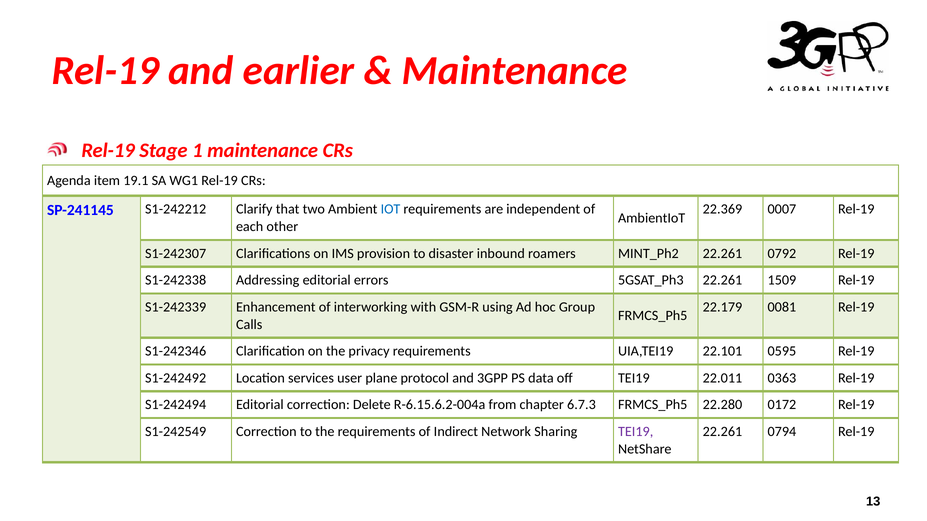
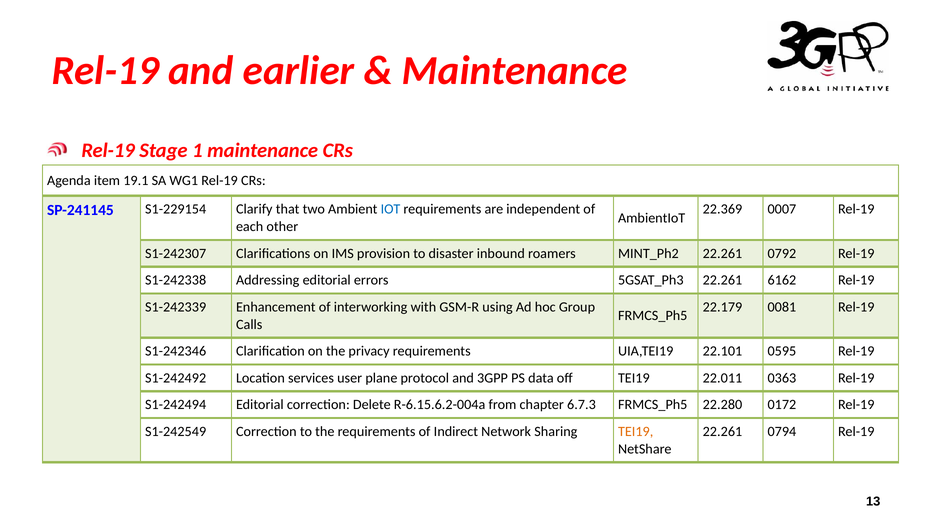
S1-242212: S1-242212 -> S1-229154 (176, 209)
1509: 1509 -> 6162 (782, 281)
TEI19 colour: purple -> orange (636, 432)
